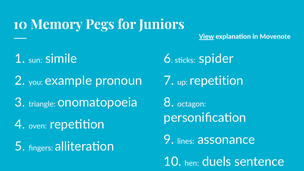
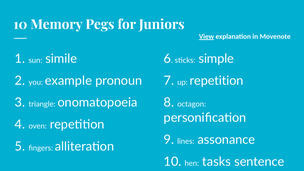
spider: spider -> simple (216, 59)
duels: duels -> tasks (217, 162)
